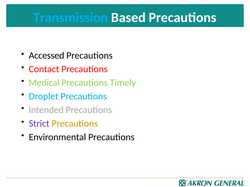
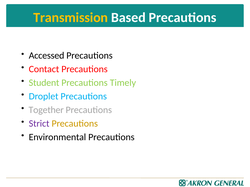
Transmission colour: light blue -> yellow (71, 18)
Medical: Medical -> Student (44, 83)
Intended: Intended -> Together (46, 110)
